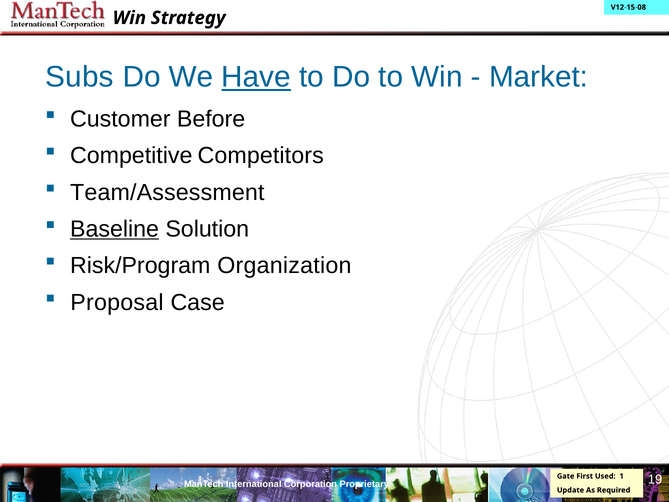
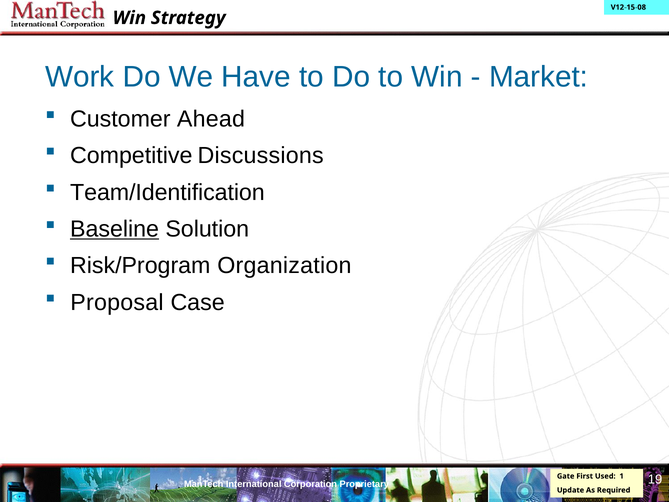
Subs: Subs -> Work (80, 77)
Have underline: present -> none (256, 77)
Before: Before -> Ahead (211, 119)
Competitors: Competitors -> Discussions (261, 156)
Team/Assessment: Team/Assessment -> Team/Identification (167, 192)
